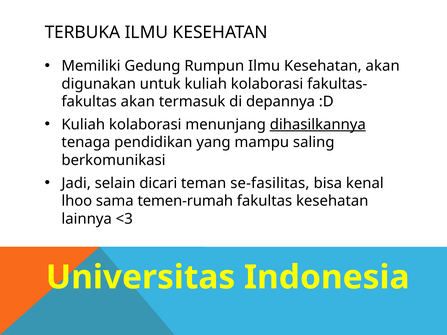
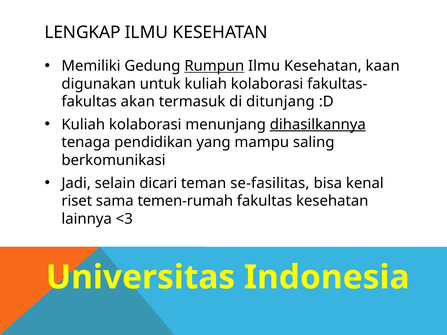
TERBUKA: TERBUKA -> LENGKAP (83, 32)
Rumpun underline: none -> present (214, 66)
Kesehatan akan: akan -> kaan (383, 66)
depannya: depannya -> ditunjang (280, 102)
lhoo: lhoo -> riset (77, 201)
